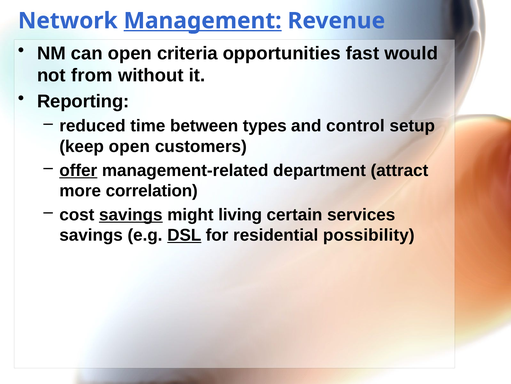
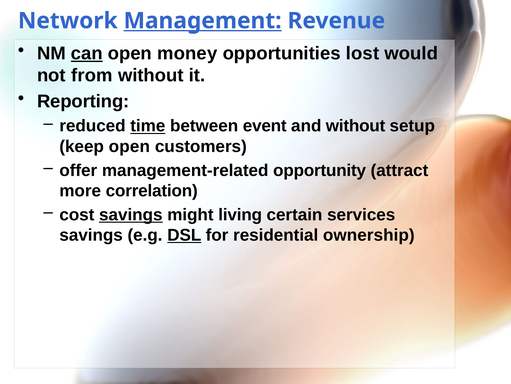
can underline: none -> present (87, 53)
criteria: criteria -> money (187, 53)
fast: fast -> lost (363, 53)
time underline: none -> present (148, 126)
types: types -> event (265, 126)
and control: control -> without (356, 126)
offer underline: present -> none (78, 170)
department: department -> opportunity (320, 170)
possibility: possibility -> ownership (369, 235)
